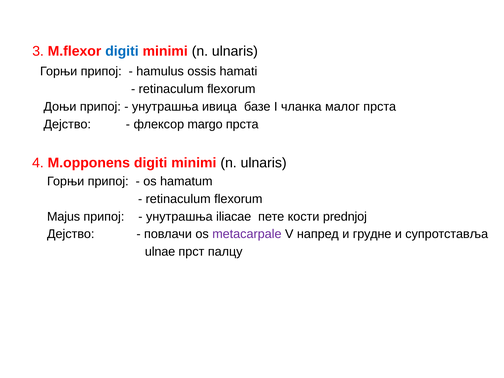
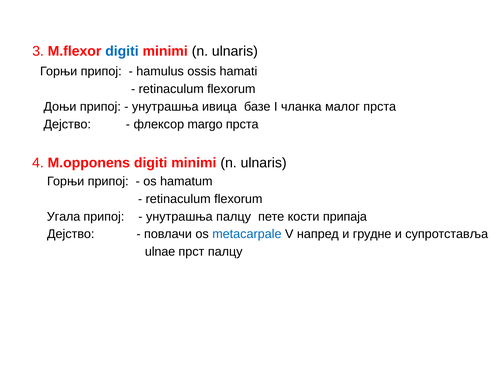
Majus: Majus -> Угала (64, 217)
унутрашња iliacae: iliacae -> палцу (234, 217)
prednjoj: prednjoj -> припаја (345, 217)
metacarpale colour: purple -> blue (247, 234)
